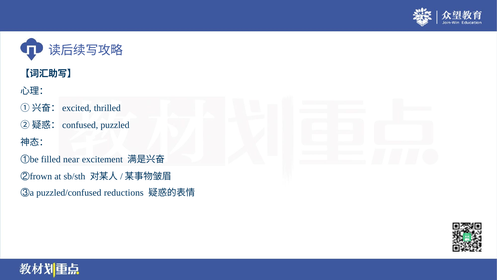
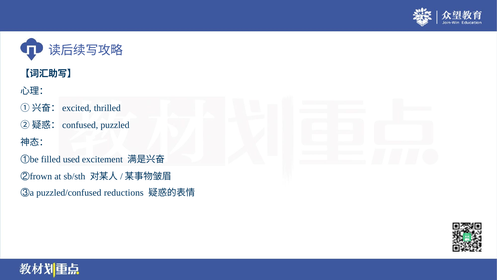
near: near -> used (71, 159)
